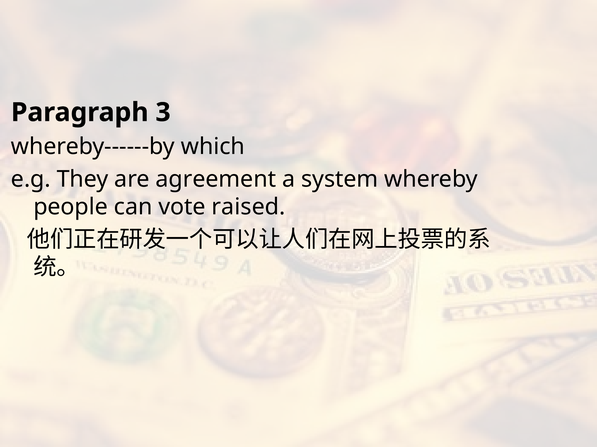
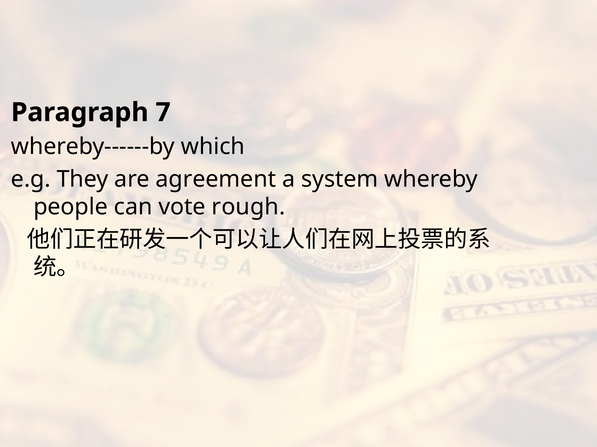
3: 3 -> 7 (163, 113)
raised: raised -> rough (249, 207)
